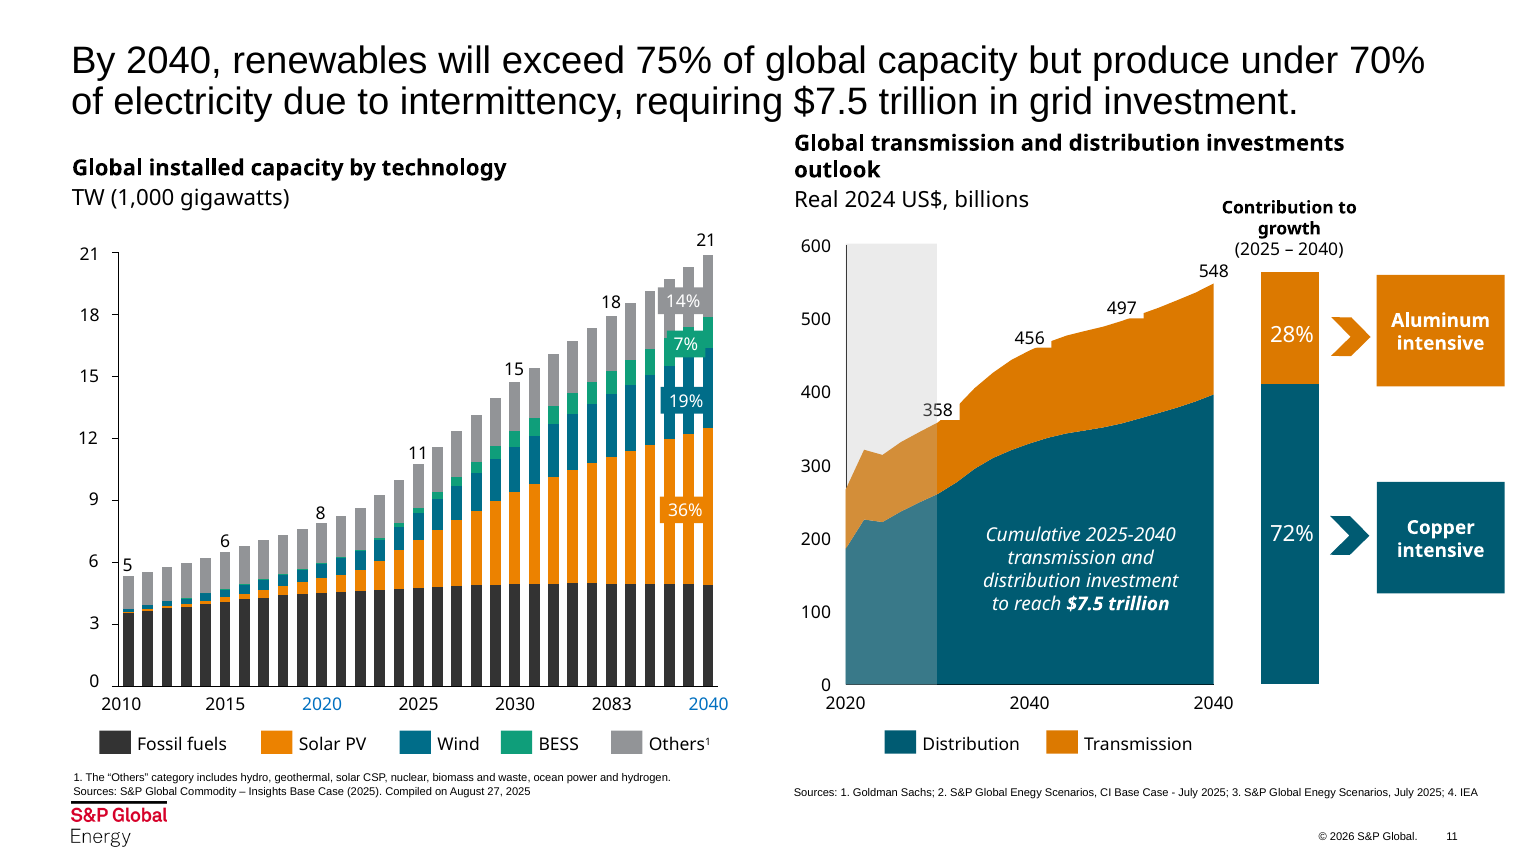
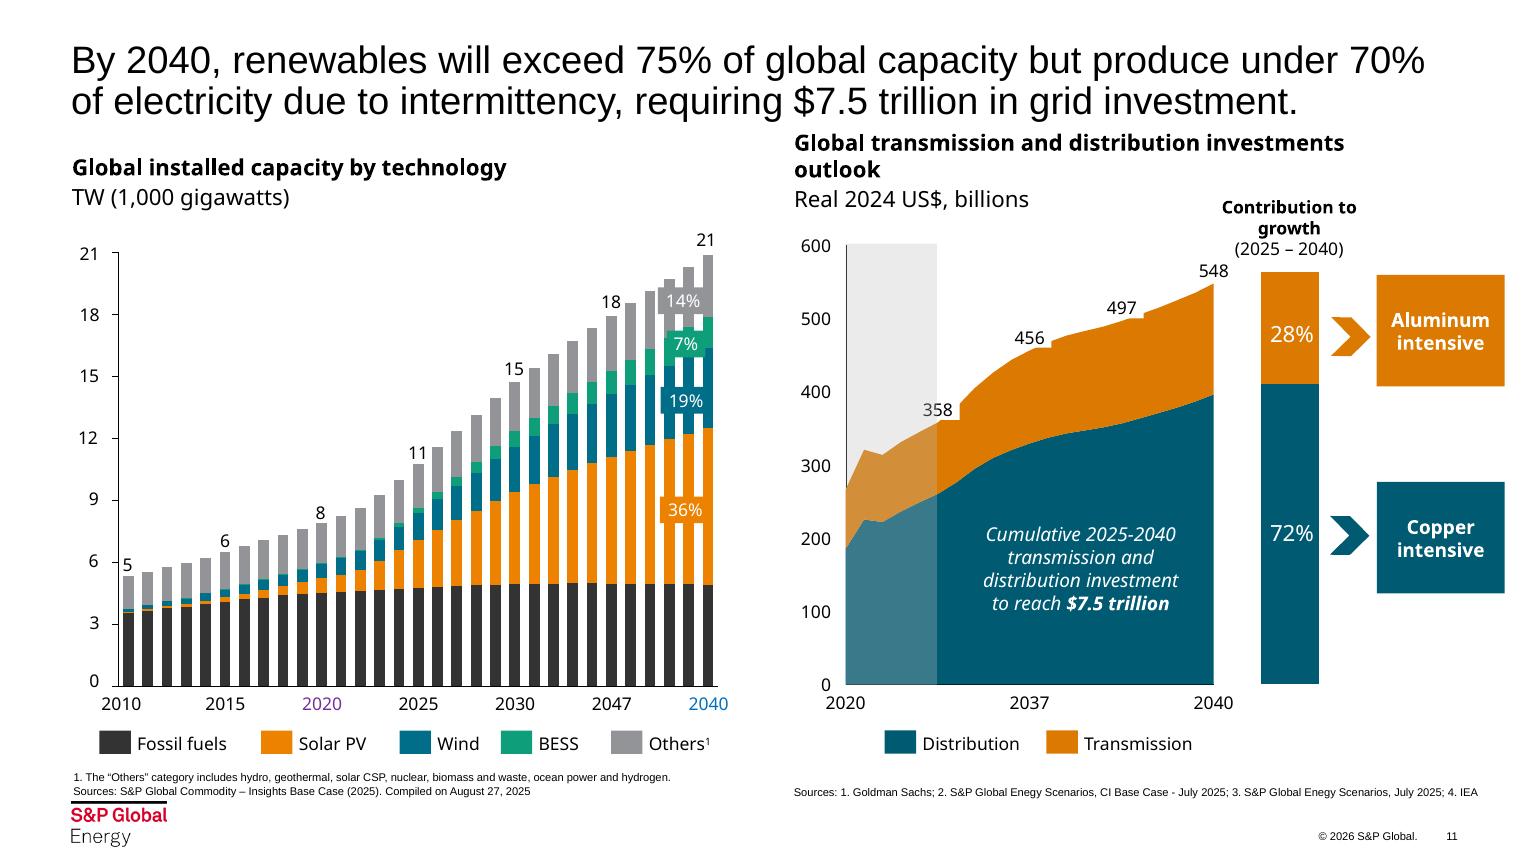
2020 2040: 2040 -> 2037 (1030, 704)
2020 colour: blue -> purple (322, 705)
2083: 2083 -> 2047 (612, 705)
